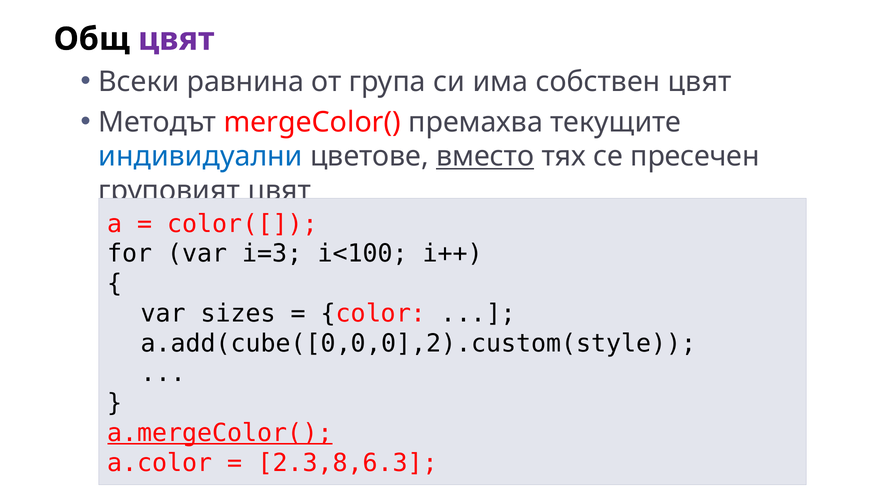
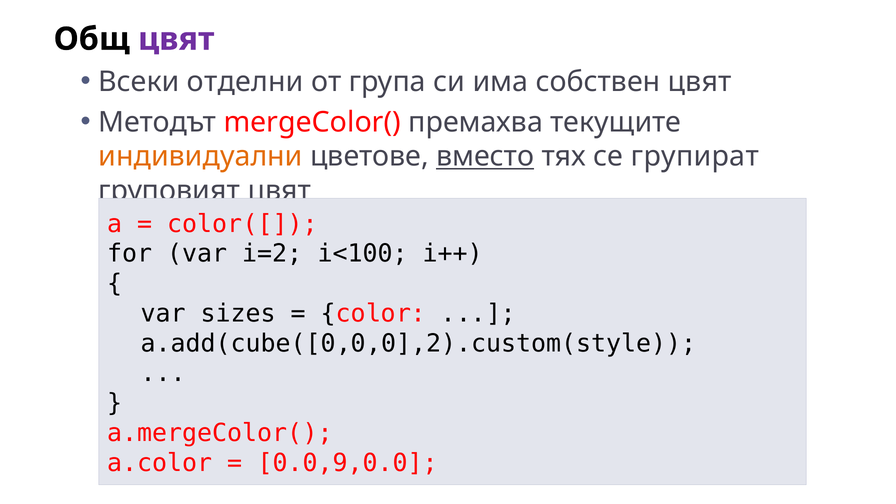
равнина: равнина -> отделни (245, 82)
индивидуални colour: blue -> orange (201, 156)
пресечен: пресечен -> групират (695, 156)
i=3: i=3 -> i=2 (272, 254)
a.mergeColor( underline: present -> none (220, 433)
2.3,8,6.3: 2.3,8,6.3 -> 0.0,9,0.0 (348, 463)
